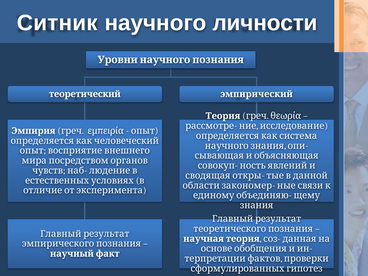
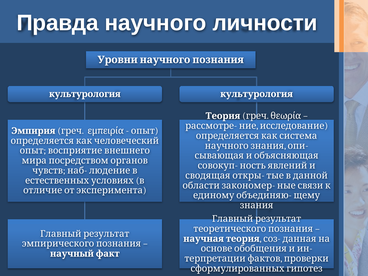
Ситник: Ситник -> Правда (58, 23)
теоретический: теоретический -> культурология (85, 94)
эмпирический: эмпирический -> культурология (257, 94)
